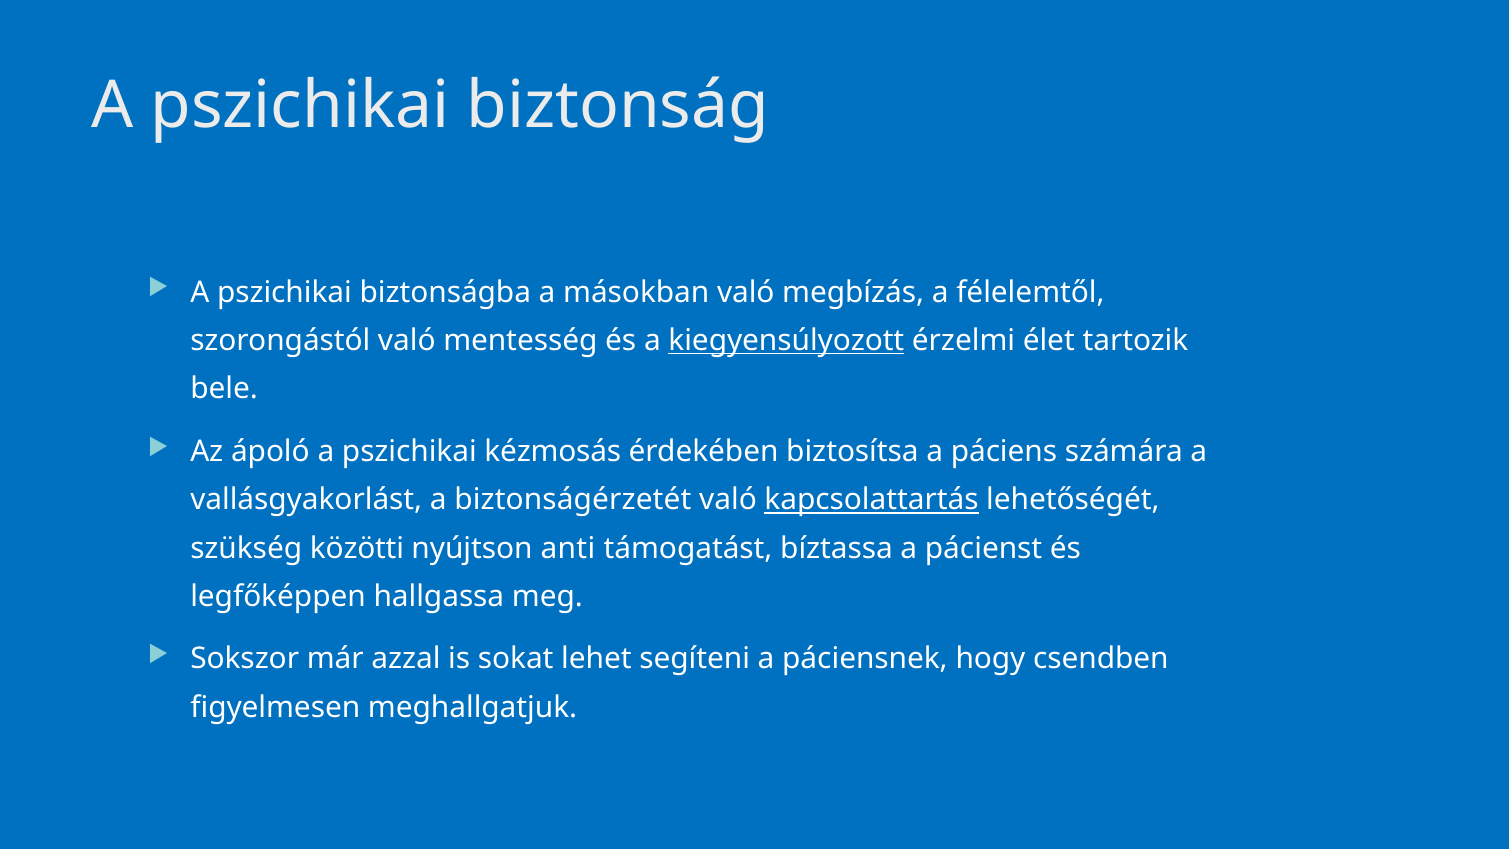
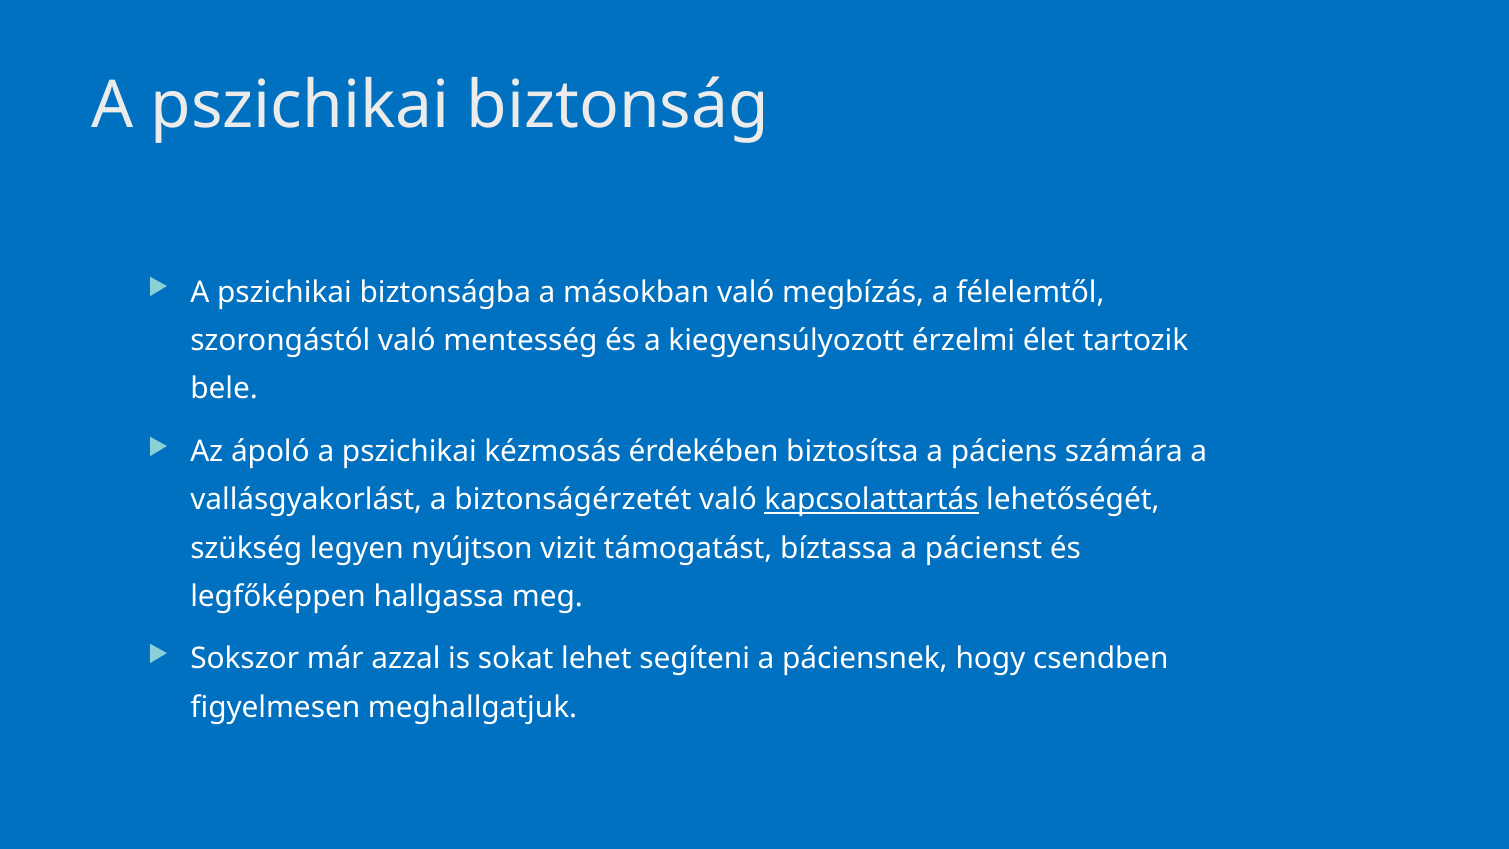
kiegyensúlyozott underline: present -> none (786, 341)
közötti: közötti -> legyen (357, 548)
anti: anti -> vizit (568, 548)
